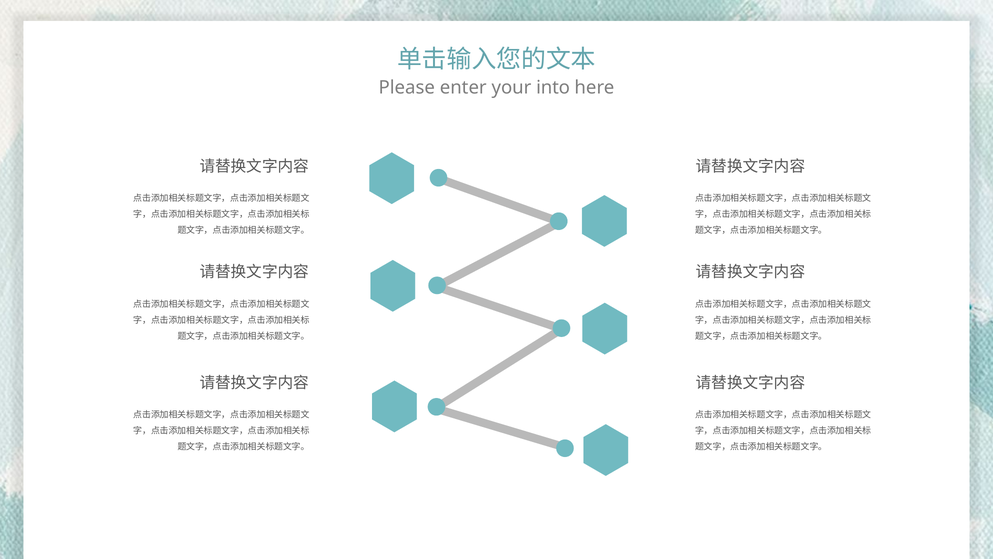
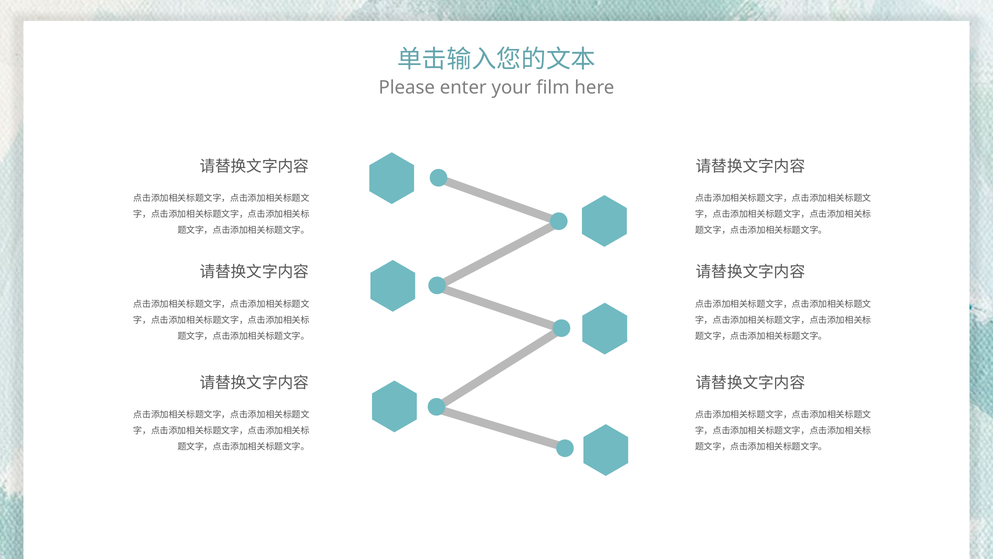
into: into -> film (553, 88)
